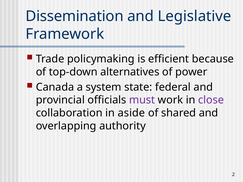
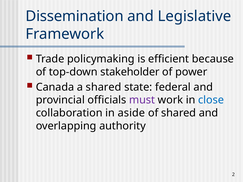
alternatives: alternatives -> stakeholder (130, 72)
a system: system -> shared (104, 87)
close colour: purple -> blue (211, 100)
